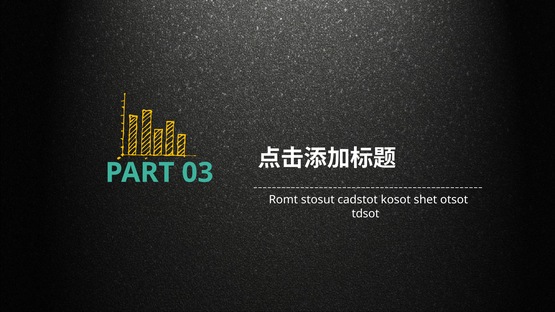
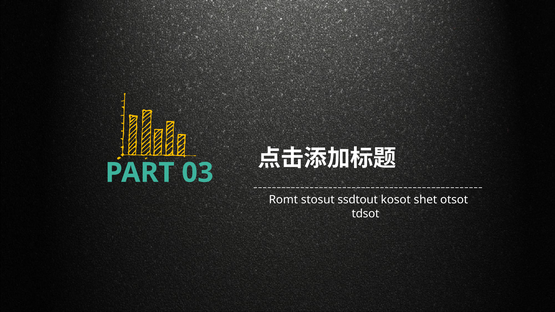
cadstot: cadstot -> ssdtout (358, 200)
